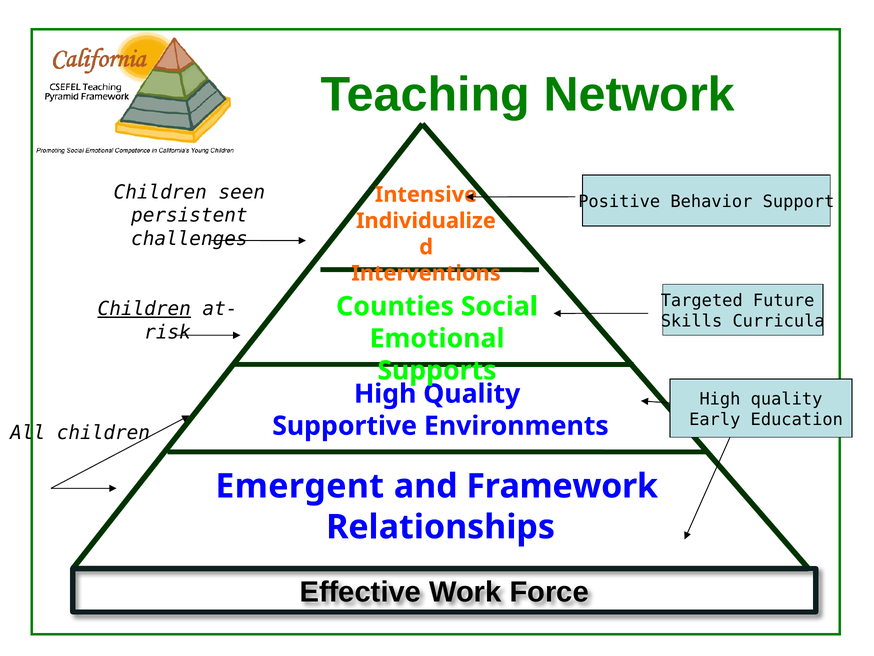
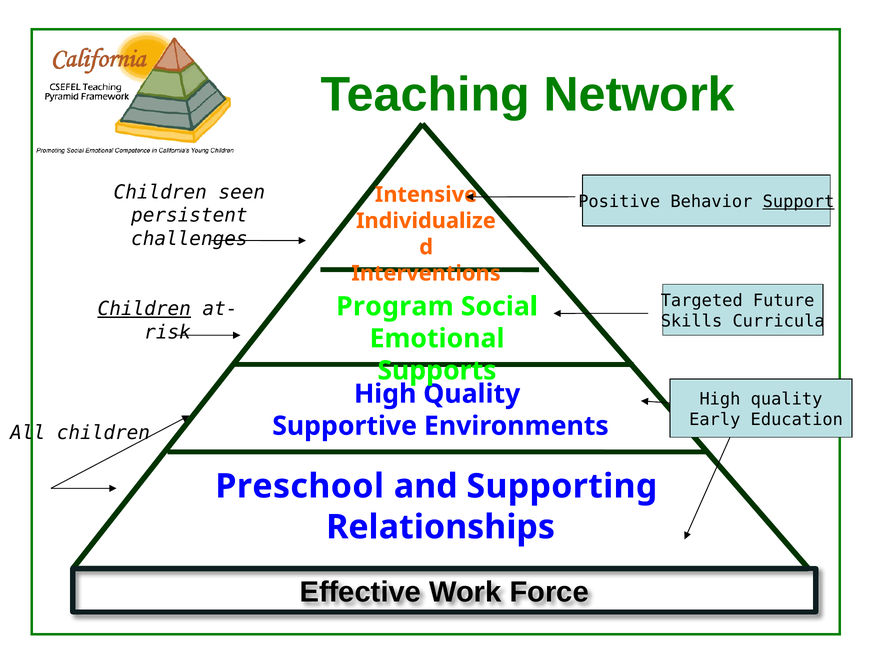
Support underline: none -> present (798, 201)
Counties: Counties -> Program (395, 306)
Emergent: Emergent -> Preschool (300, 486)
Framework: Framework -> Supporting (562, 486)
